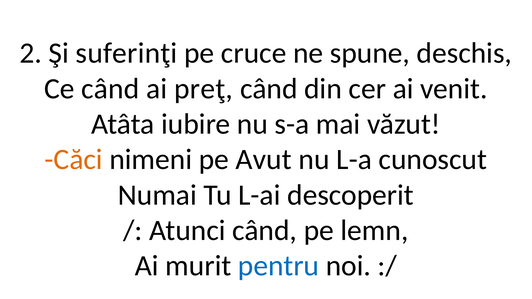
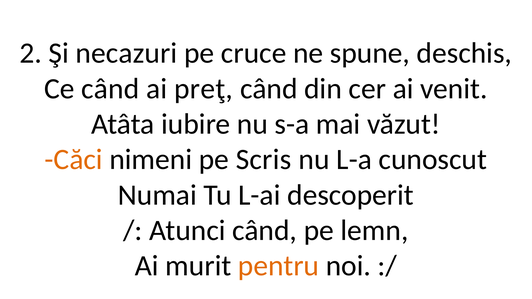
suferinţi: suferinţi -> necazuri (126, 53)
Avut: Avut -> Scris (264, 160)
pentru colour: blue -> orange (279, 266)
